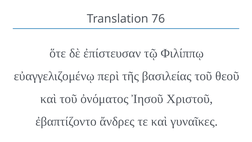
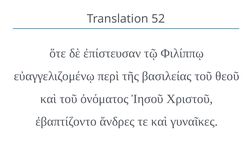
76: 76 -> 52 (158, 19)
